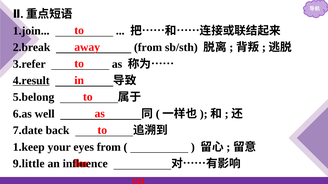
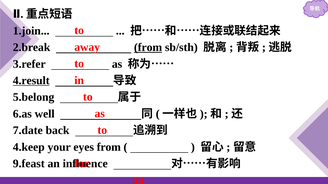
from underline: none -> present (148, 47)
1.keep: 1.keep -> 4.keep (29, 147)
9.little: 9.little -> 9.feast (29, 164)
